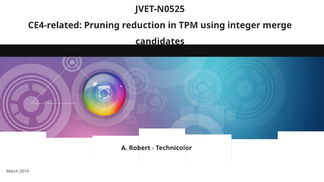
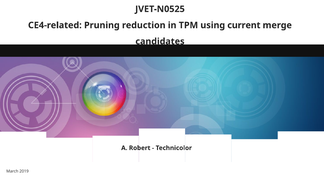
integer: integer -> current (244, 25)
